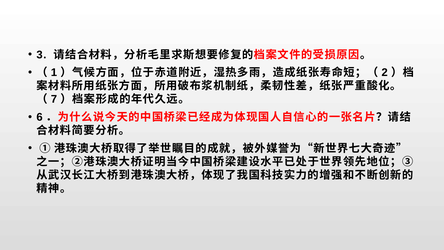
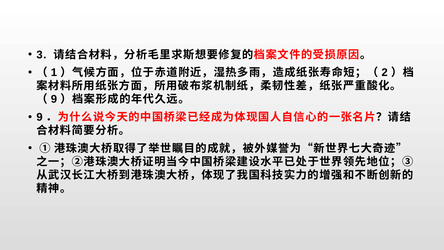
7: 7 -> 9 (54, 99)
6: 6 -> 9 (40, 117)
